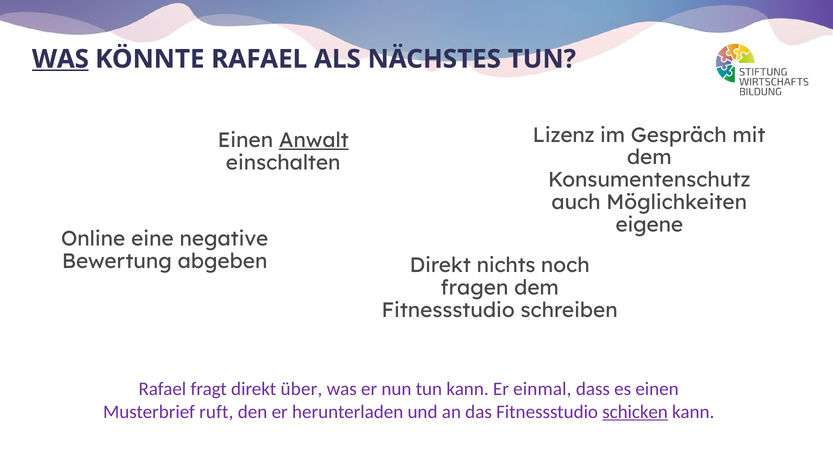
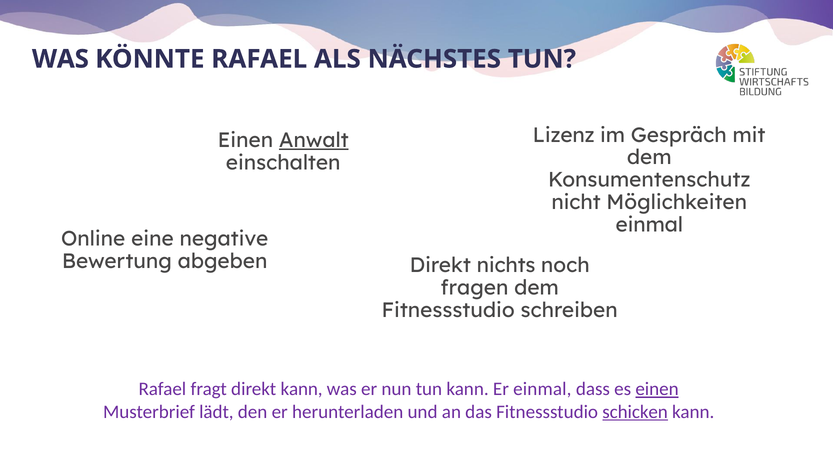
WAS underline: present -> none (60, 59)
auch: auch -> nicht (576, 203)
eigene: eigene -> einmal (649, 225)
direkt über: über -> kann (302, 389)
einen underline: none -> present (657, 389)
ruft: ruft -> lädt (216, 412)
